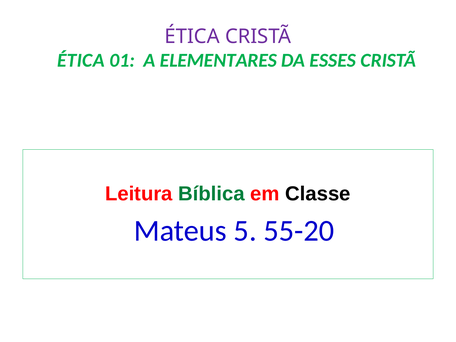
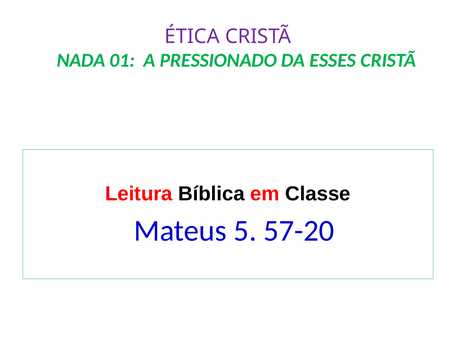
ÉTICA: ÉTICA -> NADA (81, 60)
ELEMENTARES: ELEMENTARES -> PRESSIONADO (218, 60)
Bíblica colour: green -> black (211, 194)
55-20: 55-20 -> 57-20 (299, 231)
